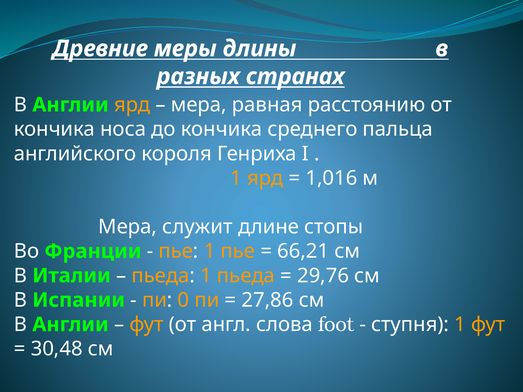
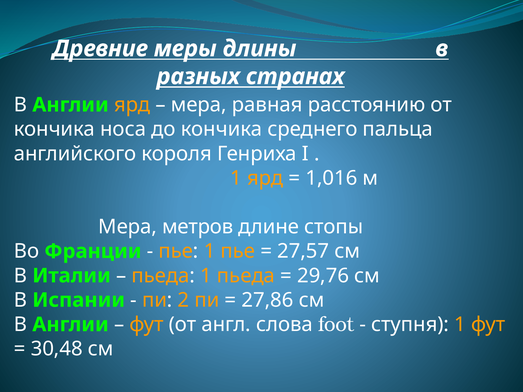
служит: служит -> метров (198, 227)
66,21: 66,21 -> 27,57 (303, 251)
0: 0 -> 2 (183, 300)
